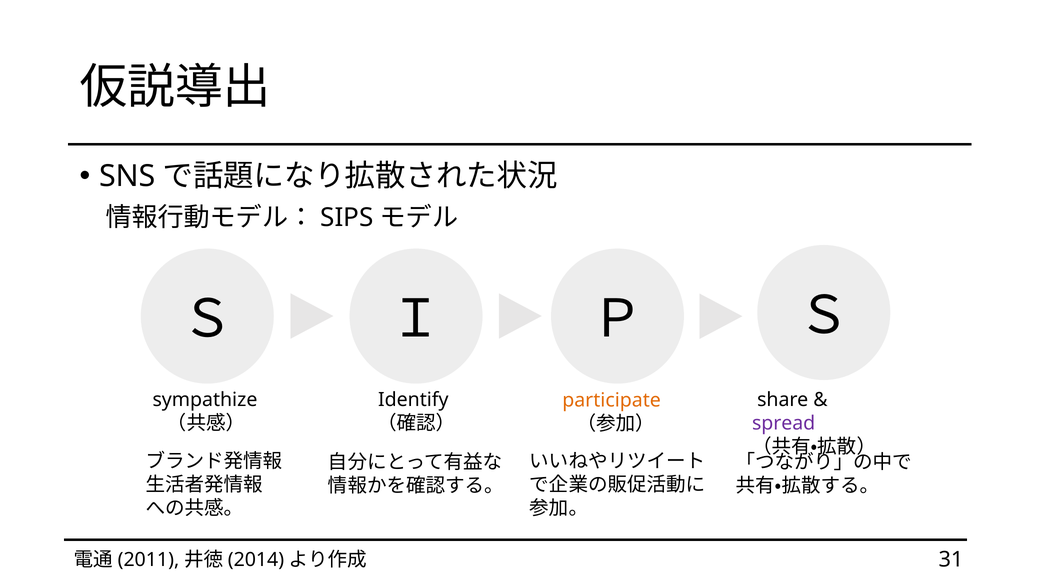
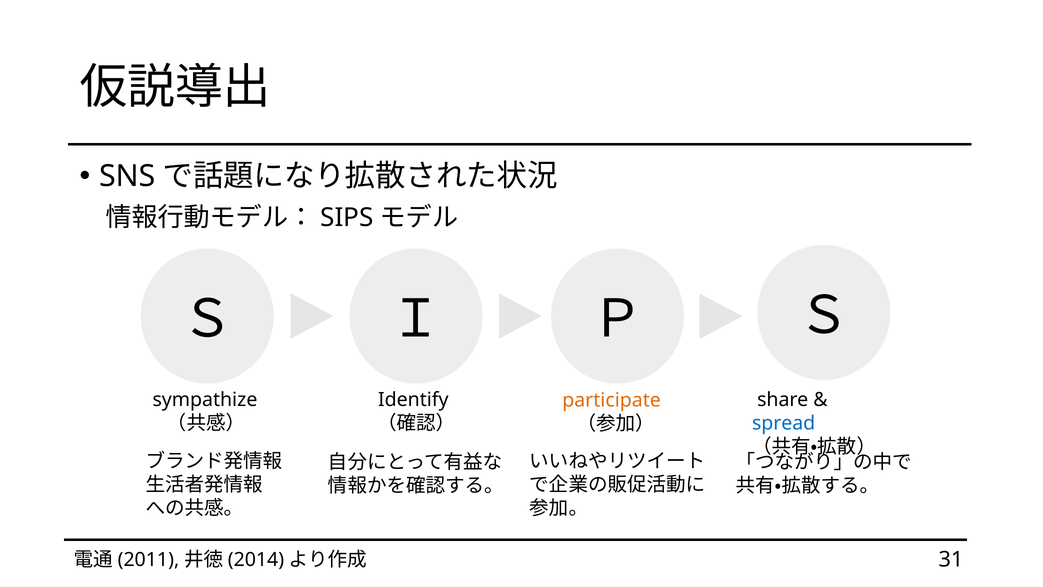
spread colour: purple -> blue (784, 423)
